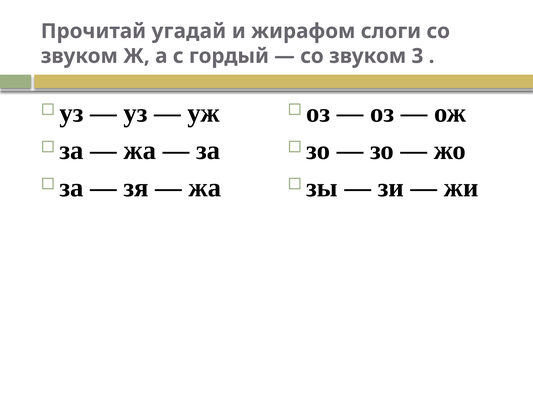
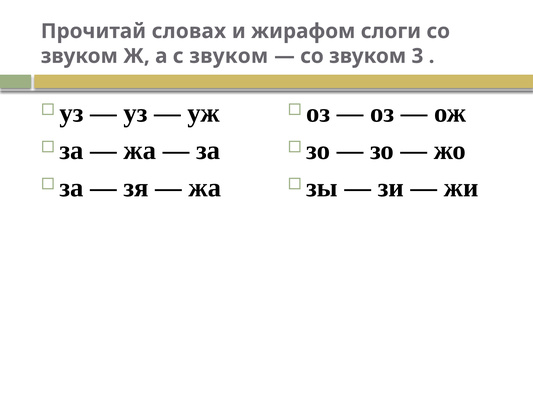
угадай: угадай -> словах (189, 31)
с гордый: гордый -> звуком (229, 56)
